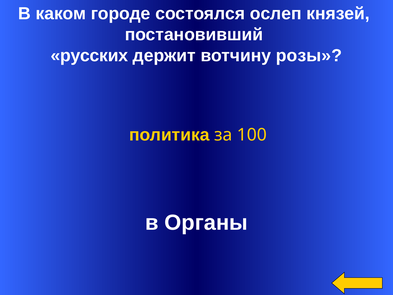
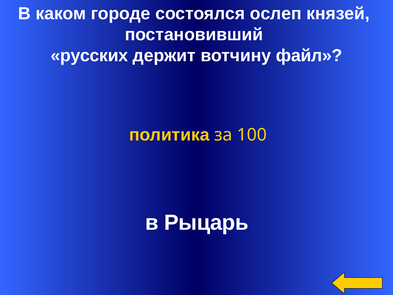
розы: розы -> файл (309, 56)
Органы: Органы -> Рыцарь (206, 223)
